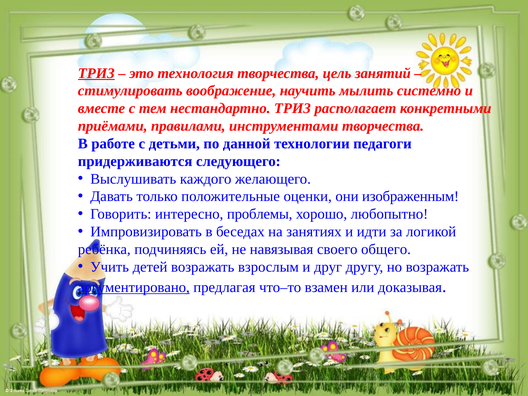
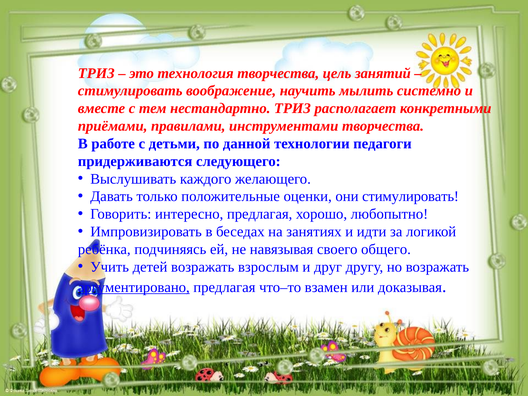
ТРИЗ underline: present -> none (96, 73)
они изображенным: изображенным -> стимулировать (411, 196)
интересно проблемы: проблемы -> предлагая (260, 214)
